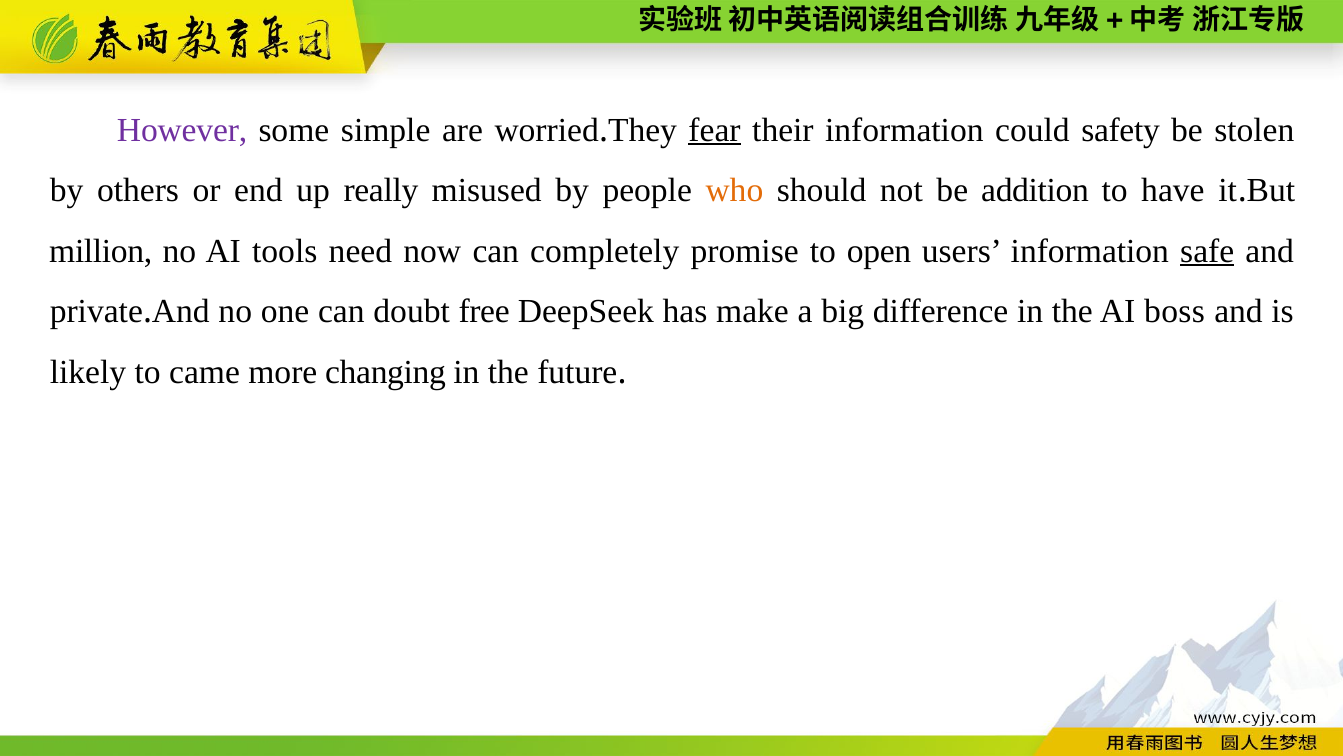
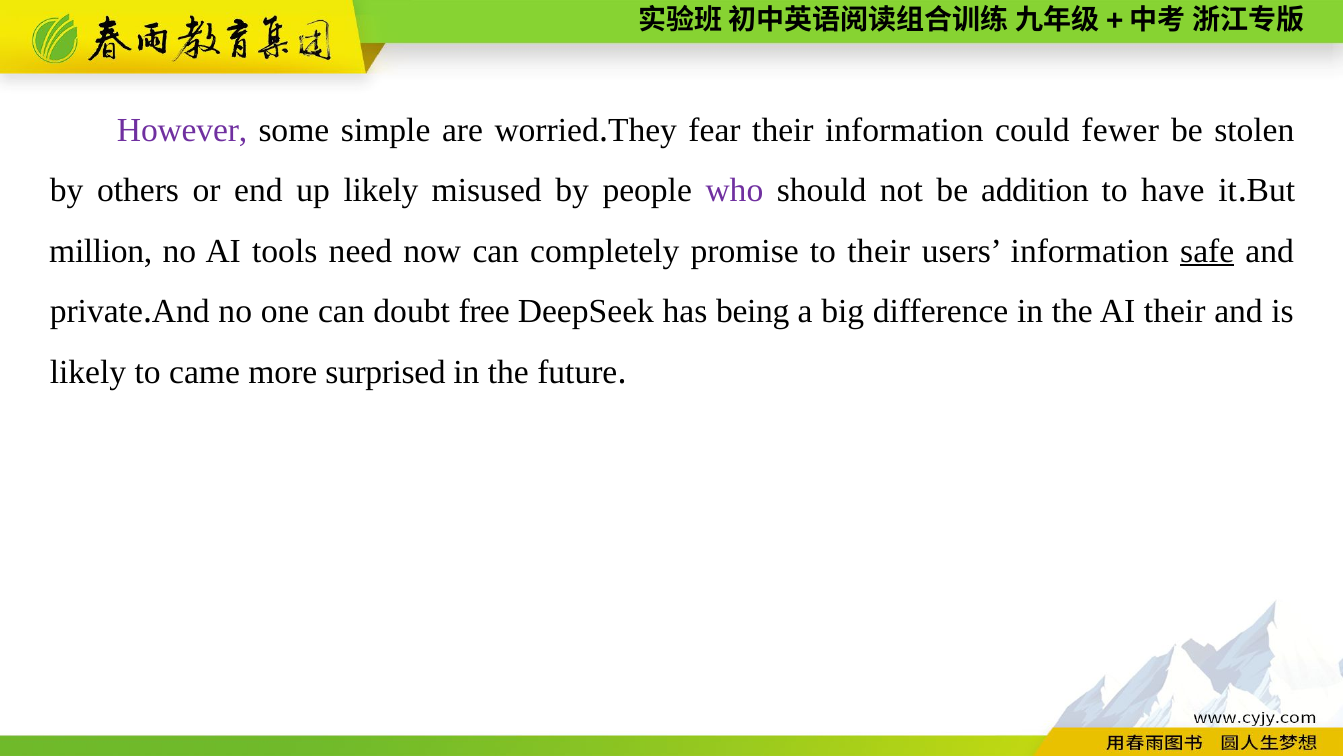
fear underline: present -> none (715, 130)
safety: safety -> fewer (1120, 130)
up really: really -> likely (381, 190)
who colour: orange -> purple (734, 190)
to open: open -> their (879, 251)
make: make -> being (753, 311)
AI boss: boss -> their (1175, 311)
changing: changing -> surprised (386, 372)
